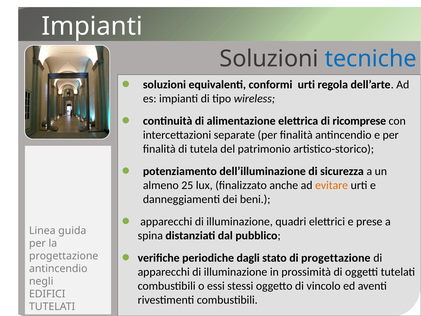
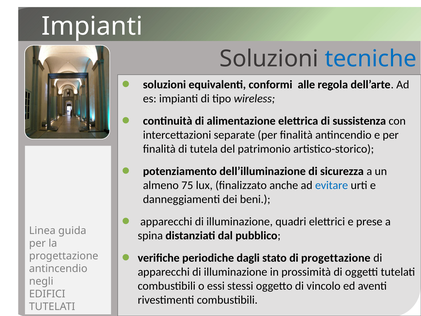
conformi urti: urti -> alle (306, 85)
ricomprese: ricomprese -> sussistenza (359, 121)
25: 25 -> 75 (187, 185)
evitare colour: orange -> blue (332, 185)
